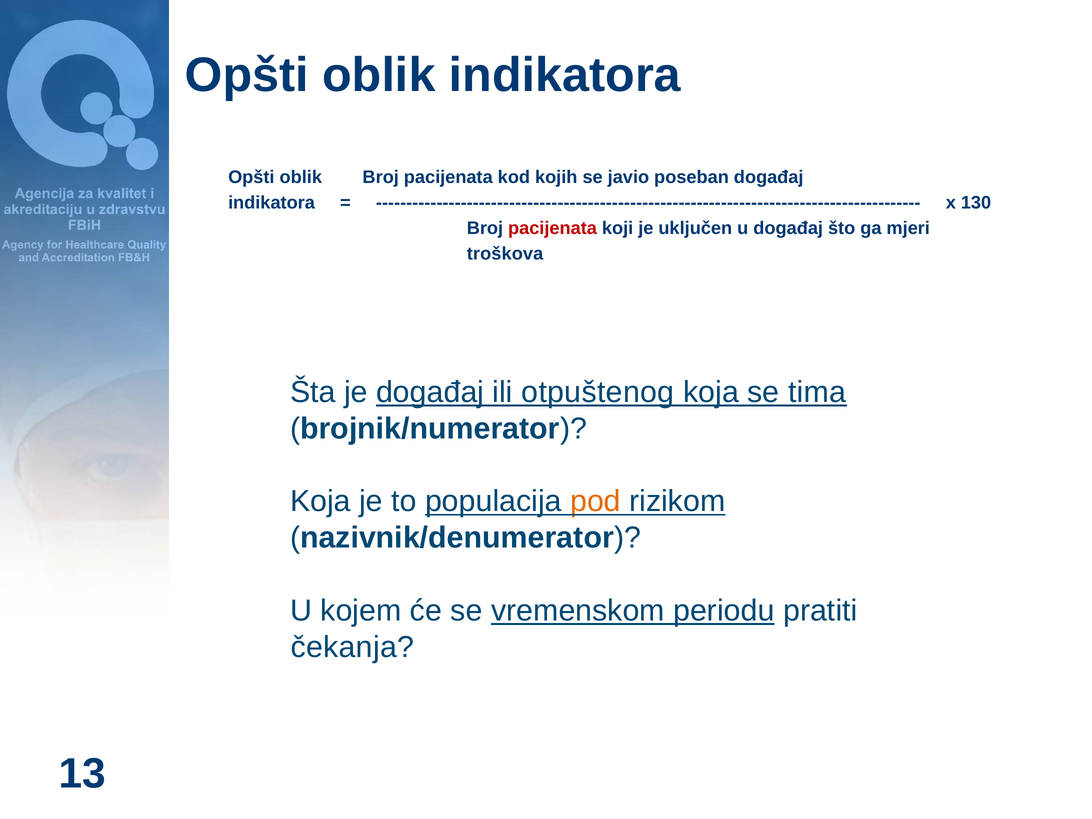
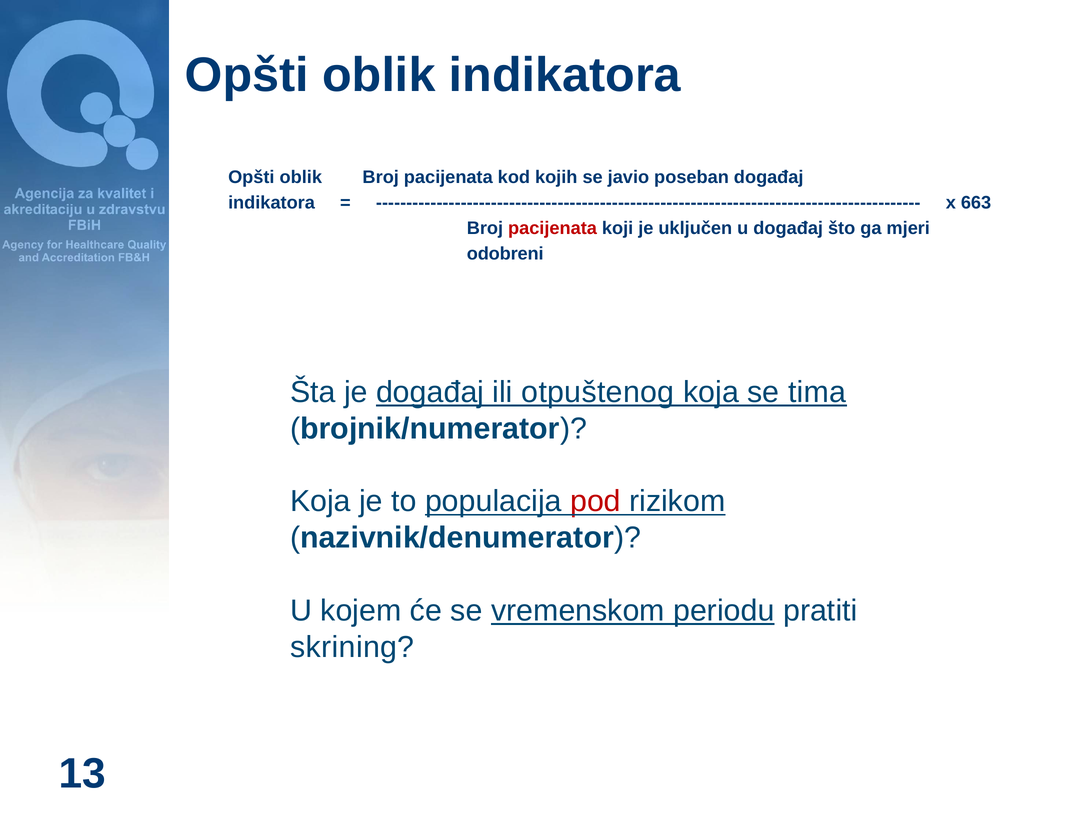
130: 130 -> 663 (976, 203)
troškova: troškova -> odobreni (505, 254)
pod colour: orange -> red (596, 501)
čekanja: čekanja -> skrining (352, 647)
